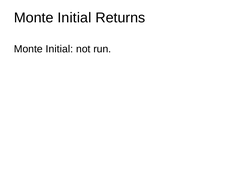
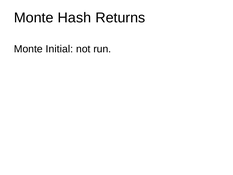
Initial: Initial -> Hash (74, 18)
